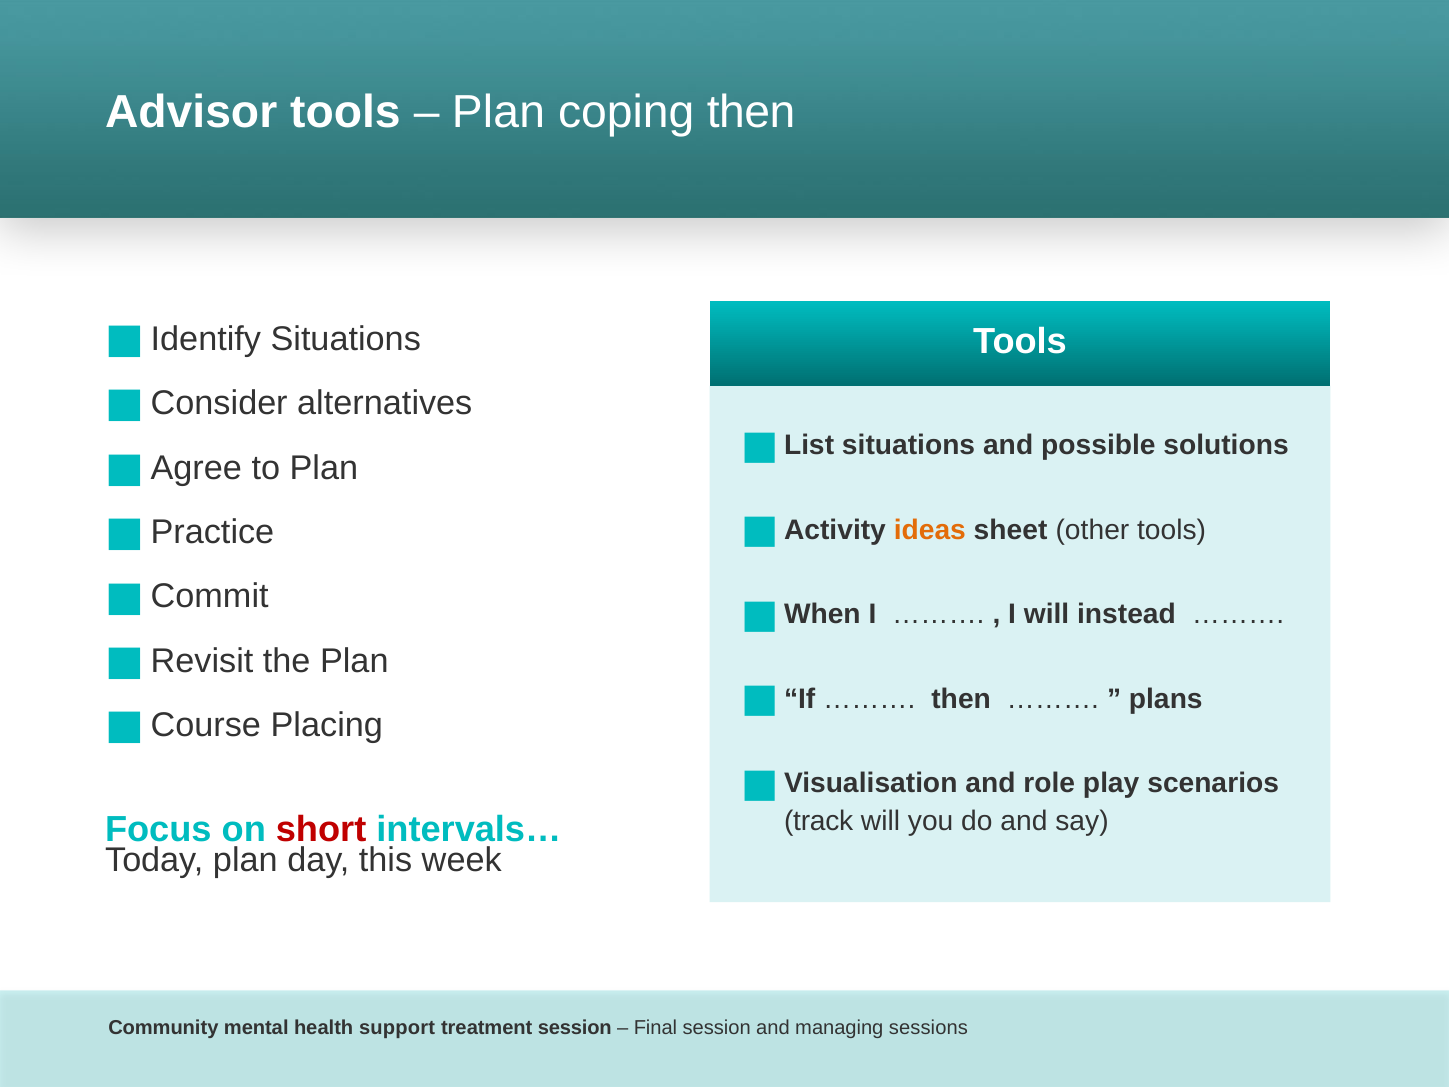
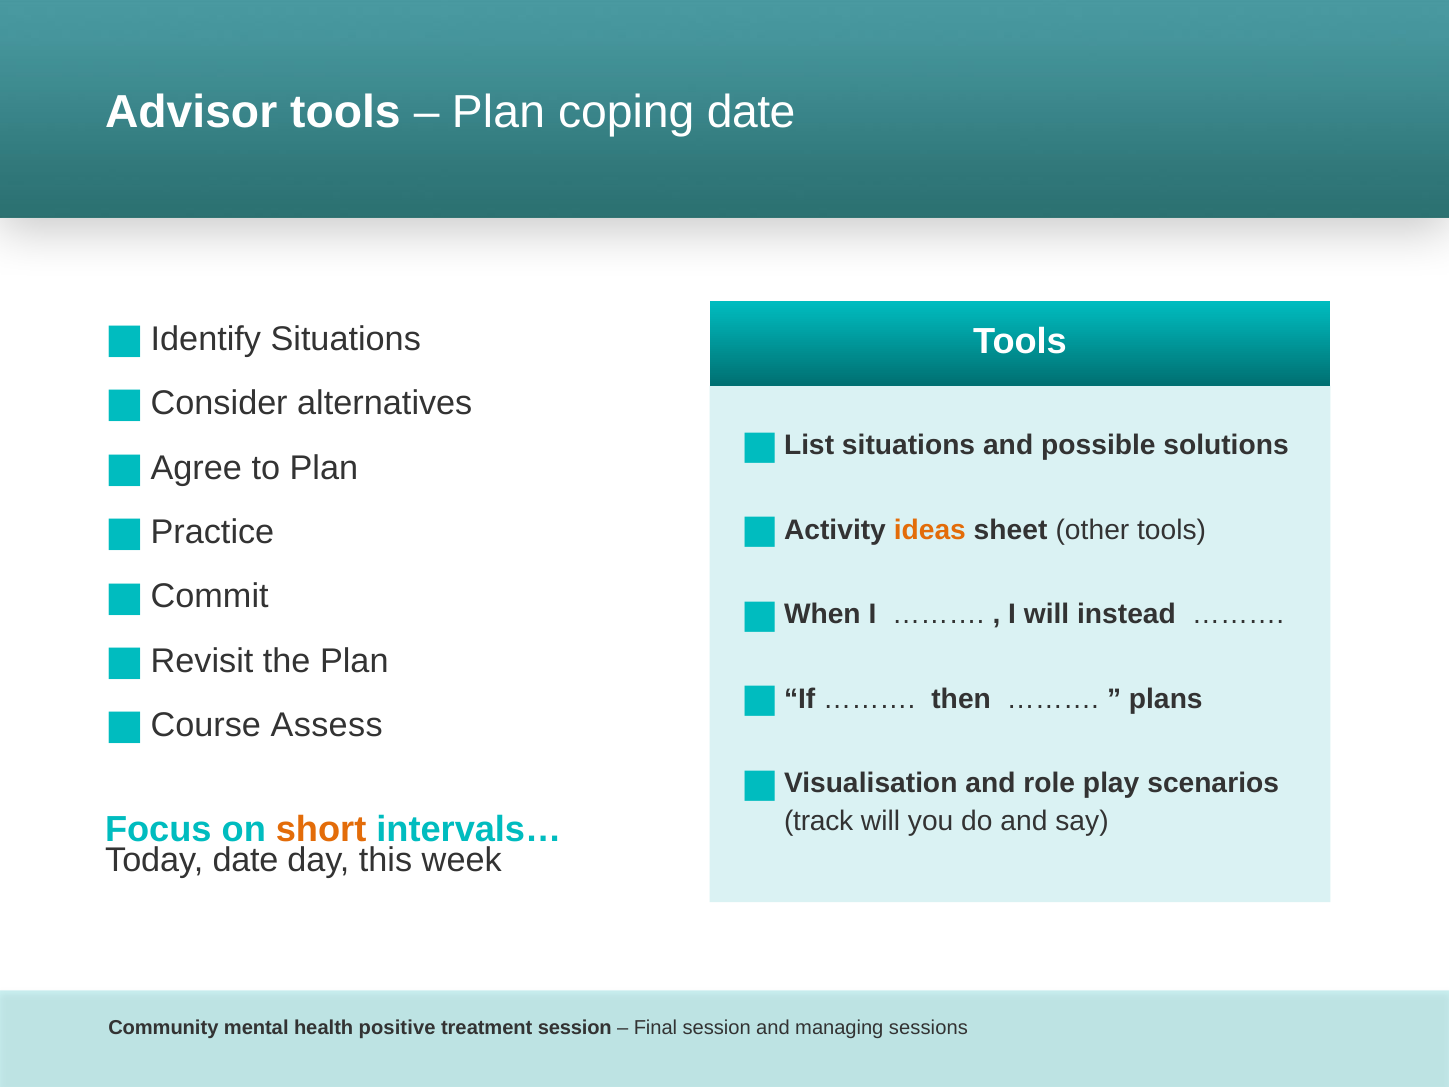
coping then: then -> date (751, 112)
Placing: Placing -> Assess (327, 725)
short colour: red -> orange (321, 829)
Today plan: plan -> date (246, 860)
support: support -> positive (397, 1028)
